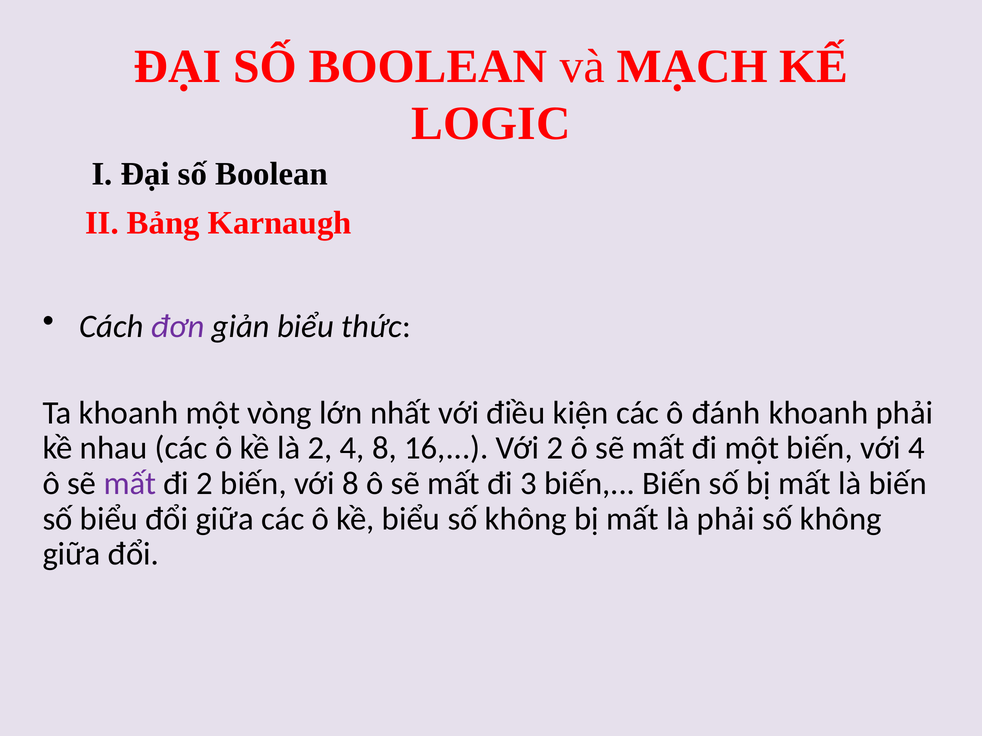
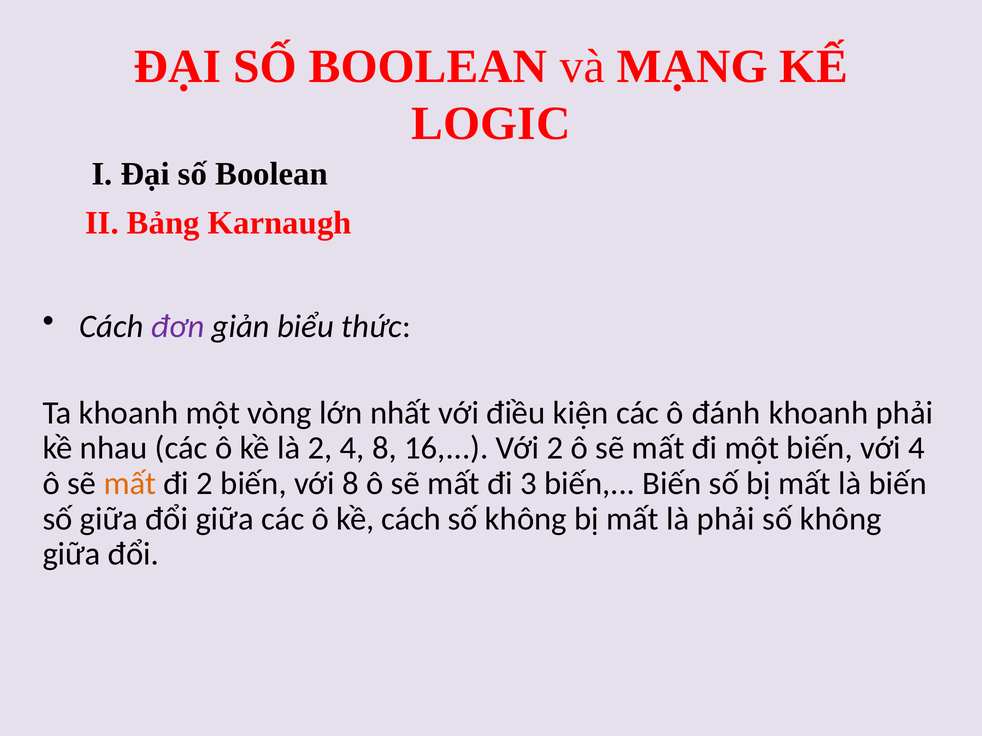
MẠCH: MẠCH -> MẠNG (692, 66)
mất colour: purple -> orange (130, 484)
số biểu: biểu -> giữa (109, 519)
kề biểu: biểu -> cách (411, 519)
